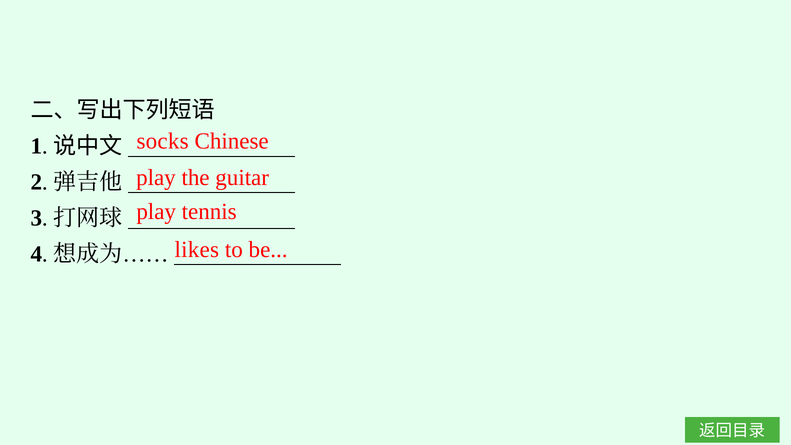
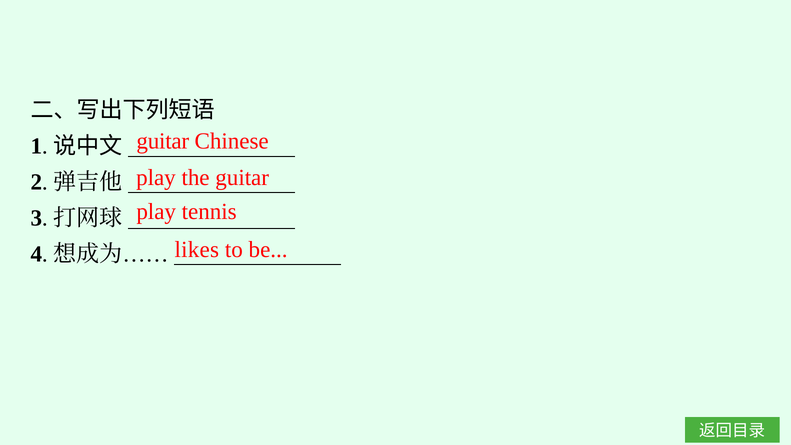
socks: socks -> guitar (163, 141)
